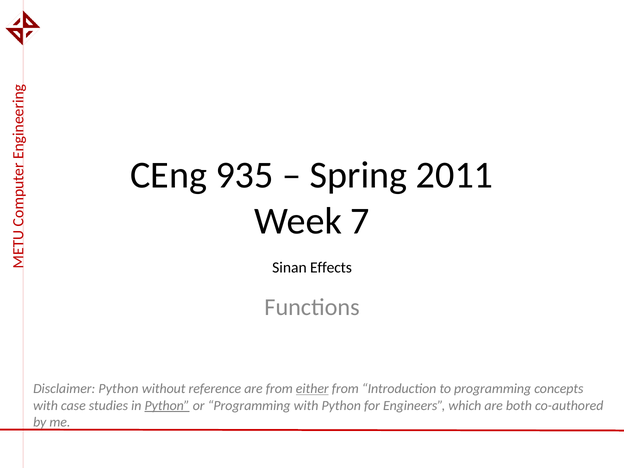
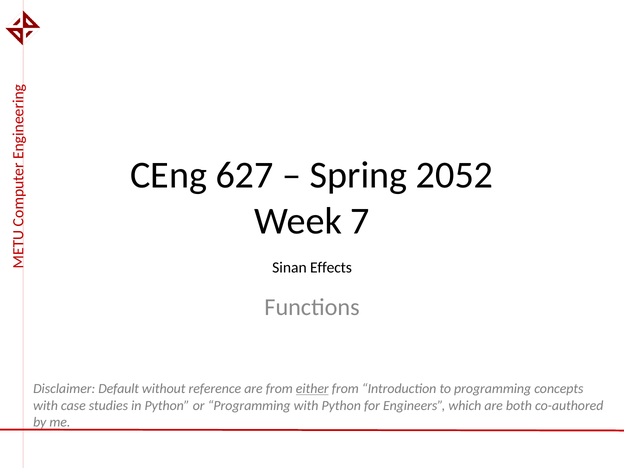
935: 935 -> 627 (245, 175)
2011: 2011 -> 2052 (454, 175)
Disclaimer Python: Python -> Default (119, 389)
Python underline: present -> none (167, 405)
